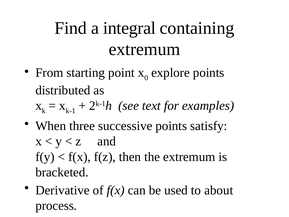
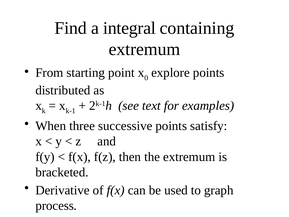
about: about -> graph (219, 190)
